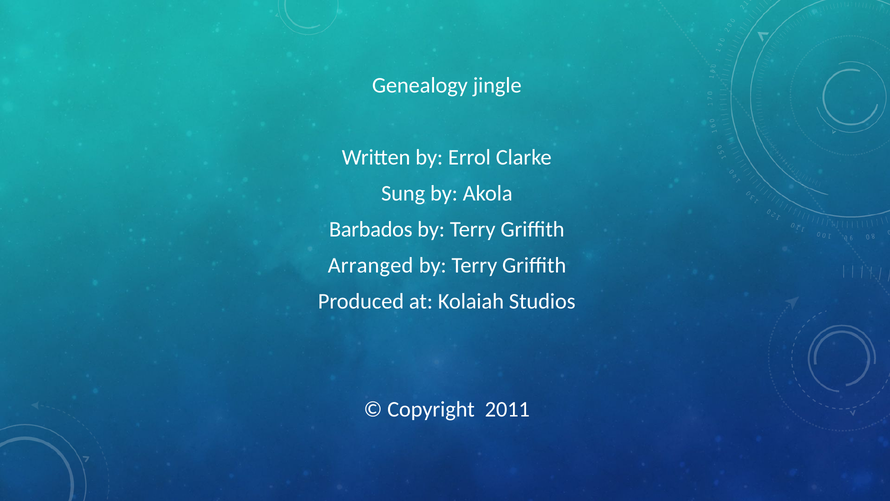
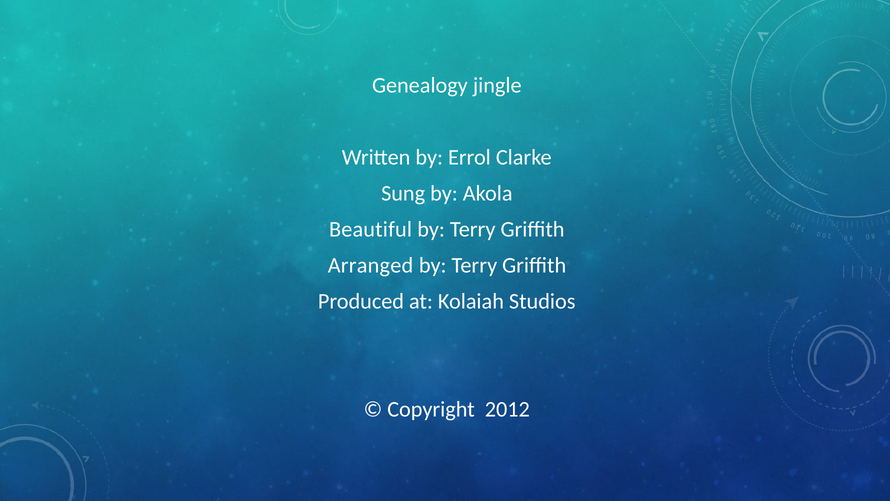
Barbados: Barbados -> Beautiful (371, 229)
2011: 2011 -> 2012 (507, 409)
